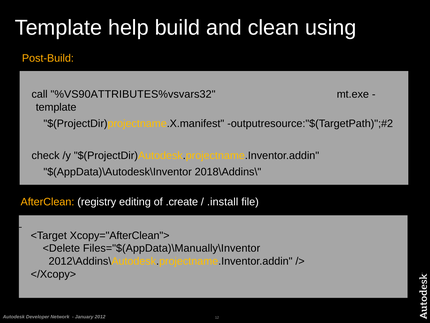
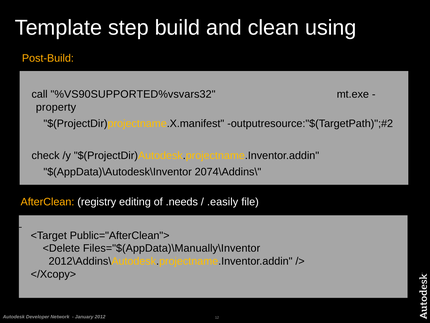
help: help -> step (128, 28)
%VS90ATTRIBUTES%vsvars32: %VS90ATTRIBUTES%vsvars32 -> %VS90SUPPORTED%vsvars32 (133, 94)
template: template -> property (56, 107)
2018\Addins\: 2018\Addins\ -> 2074\Addins\ (228, 172)
.create: .create -> .needs (182, 202)
.install: .install -> .easily (223, 202)
Xcopy="AfterClean">: Xcopy="AfterClean"> -> Public="AfterClean"> (120, 235)
